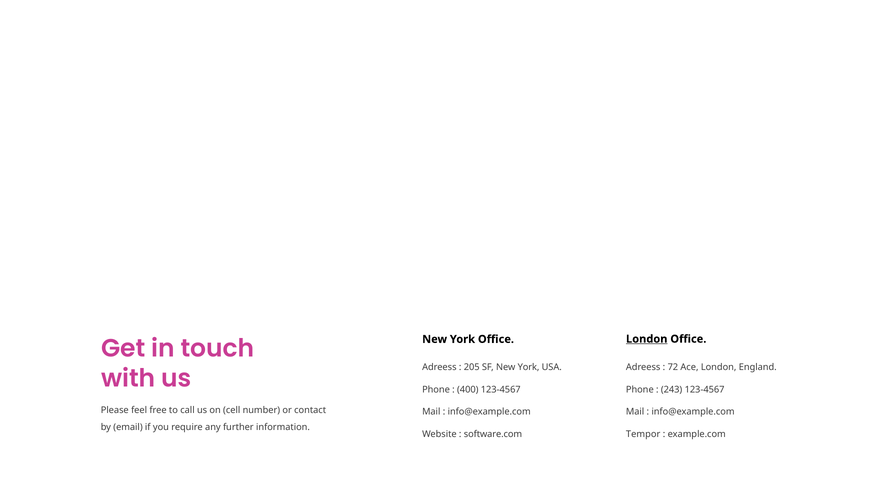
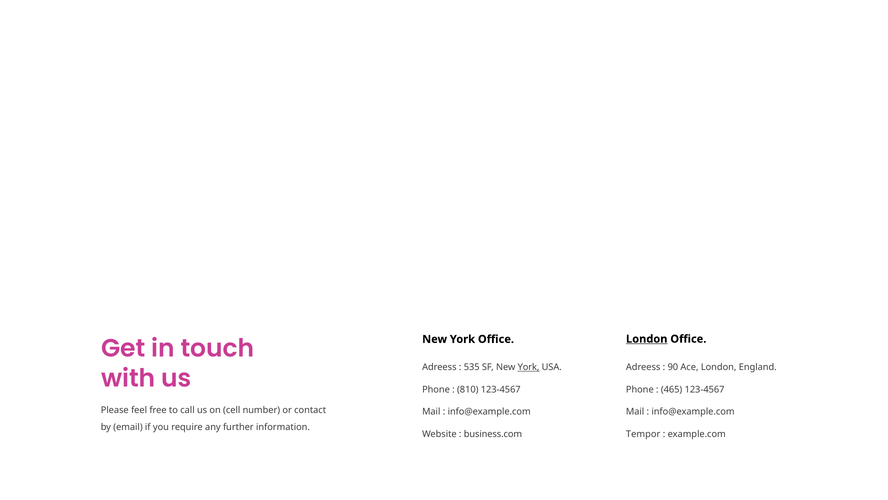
205: 205 -> 535 (472, 367)
York underline: none -> present (529, 367)
72: 72 -> 90 (673, 367)
400: 400 -> 810 (468, 389)
243: 243 -> 465 (672, 389)
software.com: software.com -> business.com (493, 434)
